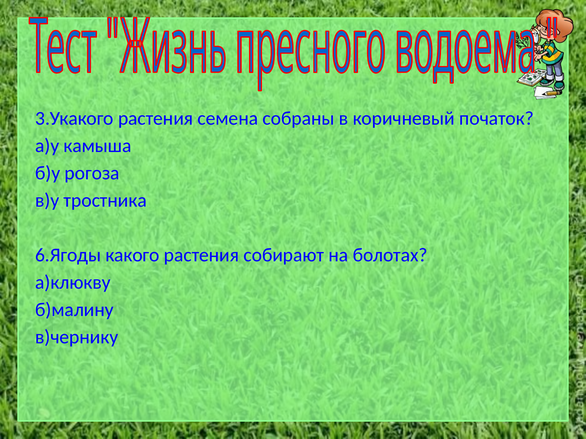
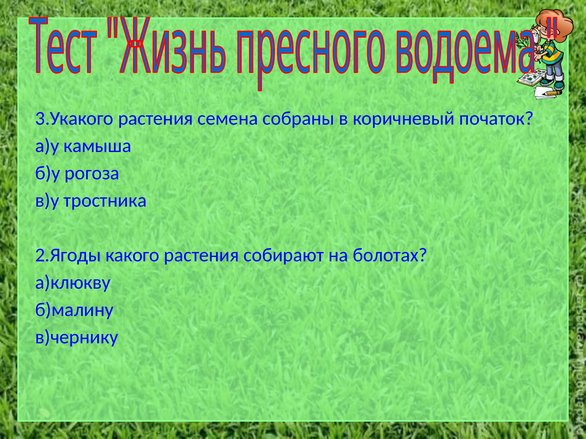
6.Ягоды: 6.Ягоды -> 2.Ягоды (68, 255)
